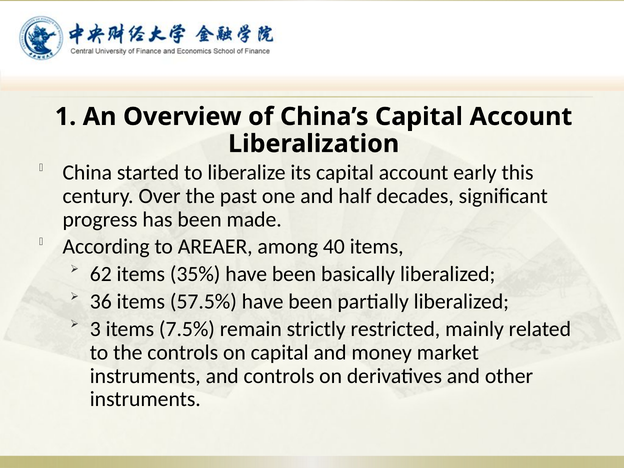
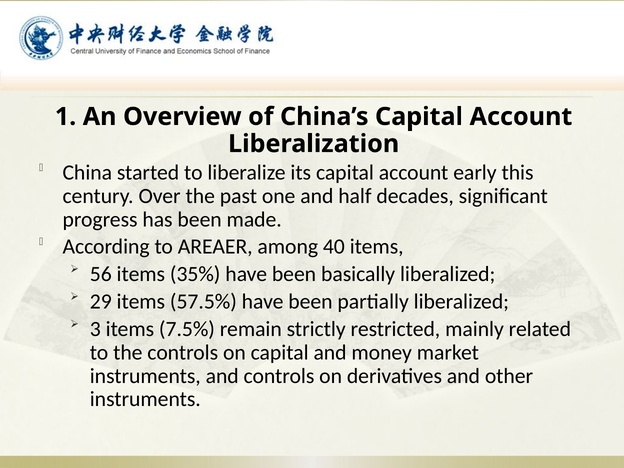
62: 62 -> 56 (101, 274)
36: 36 -> 29 (101, 302)
